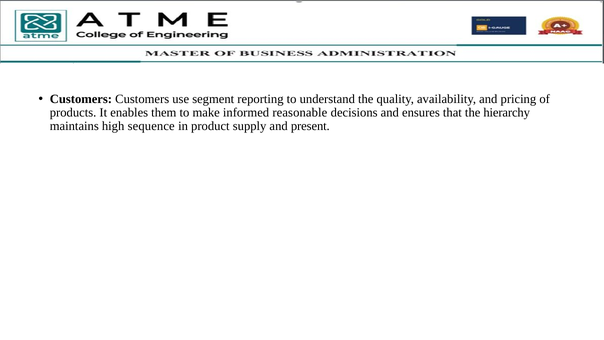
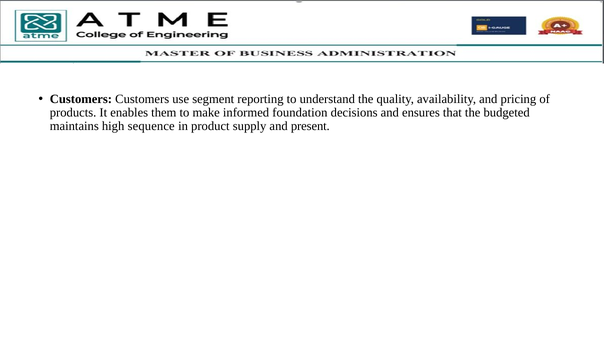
reasonable: reasonable -> foundation (300, 113)
hierarchy: hierarchy -> budgeted (507, 113)
